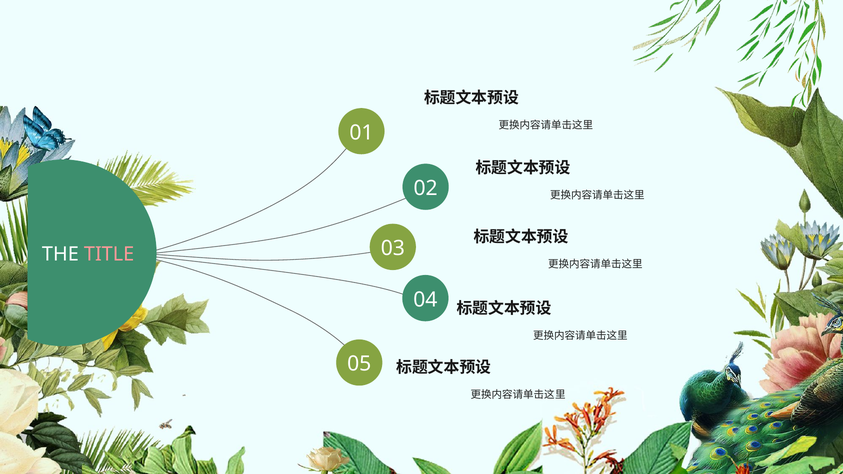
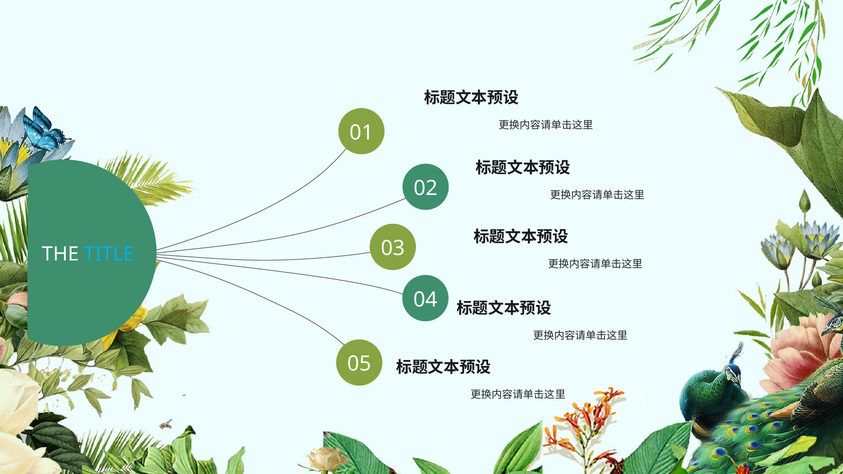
TITLE colour: pink -> light blue (109, 254)
